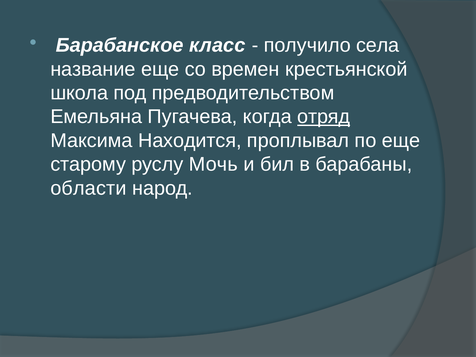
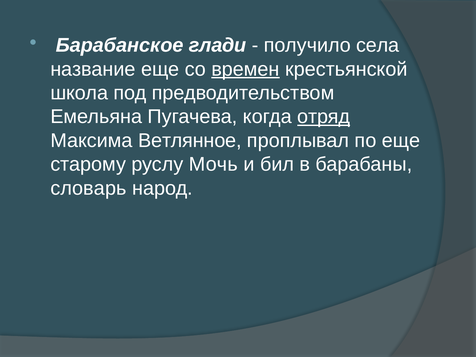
класс: класс -> глади (218, 45)
времен underline: none -> present (245, 69)
Находится: Находится -> Ветлянное (190, 141)
области: области -> словарь (88, 188)
